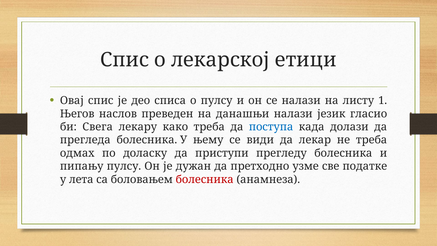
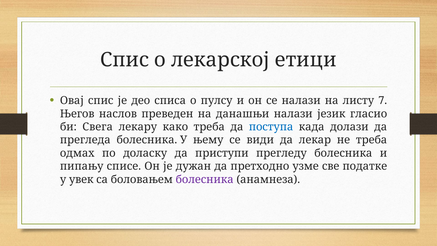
1: 1 -> 7 (383, 101)
пипању пулсу: пулсу -> списе (124, 166)
лета: лета -> увек (81, 179)
болесника colour: red -> purple (205, 179)
